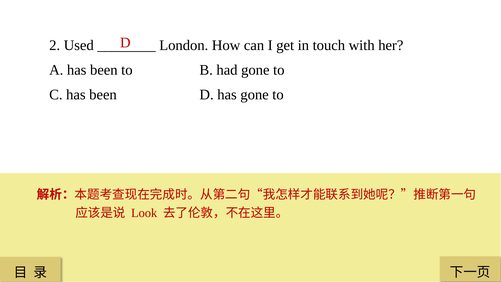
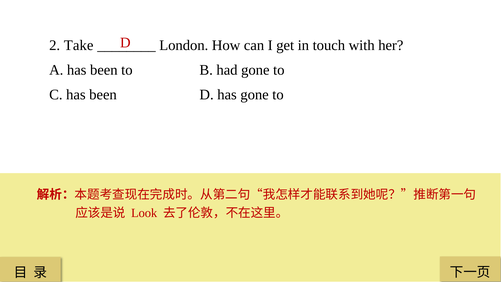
Used: Used -> Take (79, 45)
